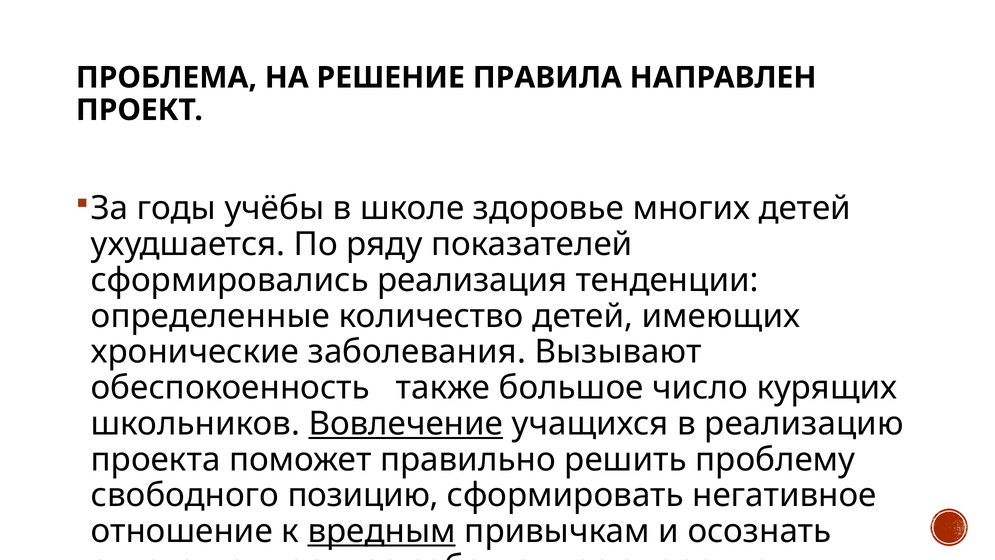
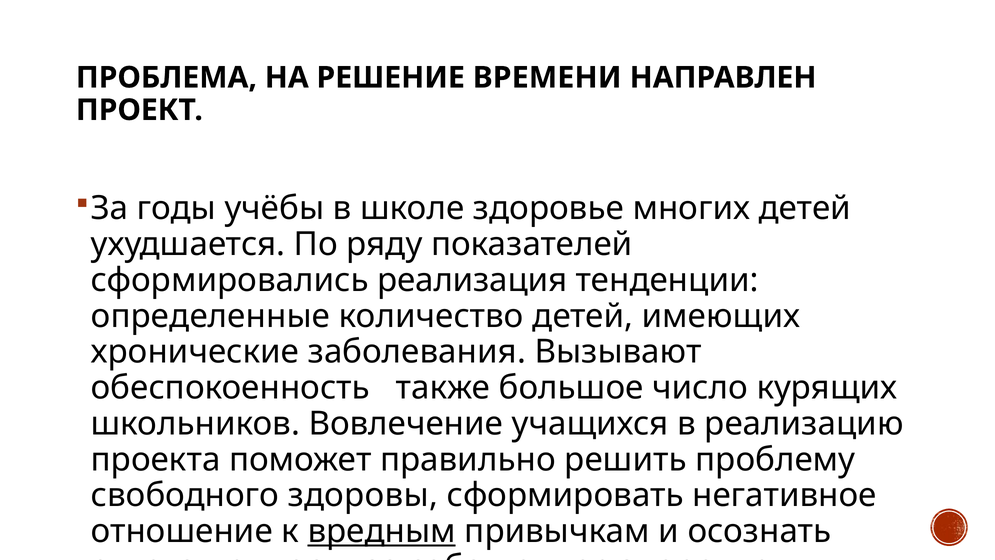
ПРАВИЛА: ПРАВИЛА -> ВРЕМЕНИ (547, 78)
Вовлечение underline: present -> none (406, 423)
позицию: позицию -> здоровы (363, 495)
